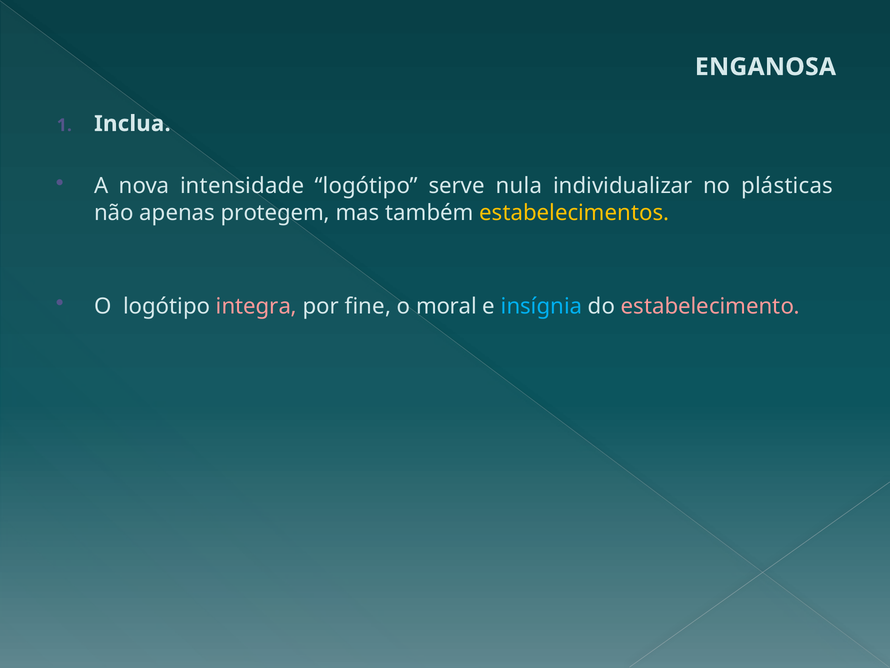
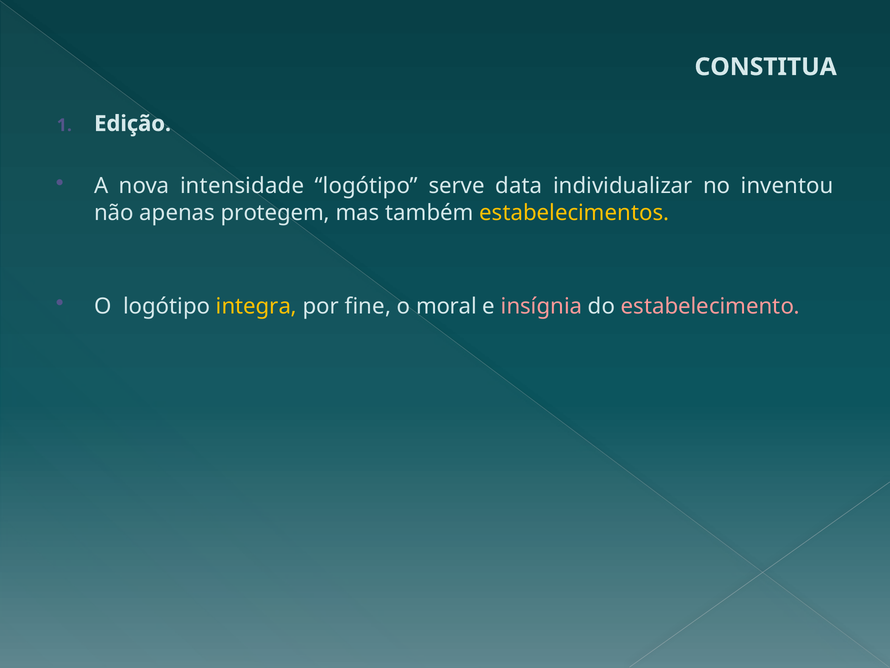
ENGANOSA: ENGANOSA -> CONSTITUA (766, 67)
Inclua: Inclua -> Edição (133, 124)
nula: nula -> data (519, 186)
plásticas: plásticas -> inventou (787, 186)
integra colour: pink -> yellow (256, 306)
insígnia colour: light blue -> pink (542, 306)
